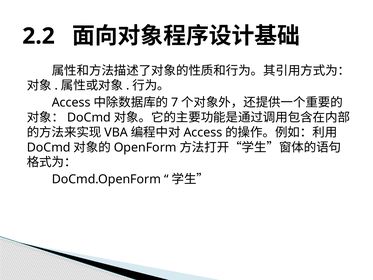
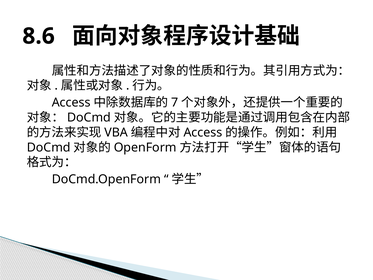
2.2: 2.2 -> 8.6 (39, 36)
